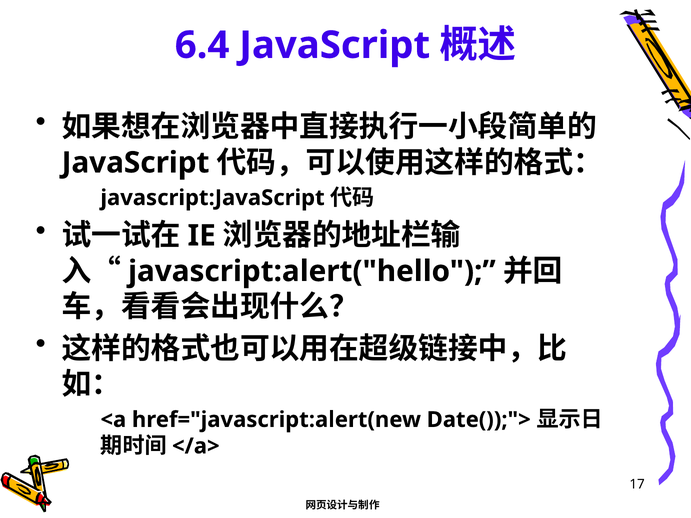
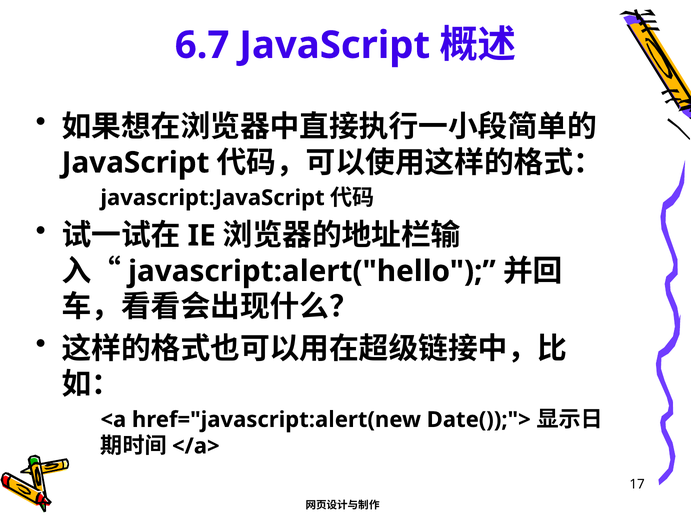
6.4: 6.4 -> 6.7 (202, 45)
